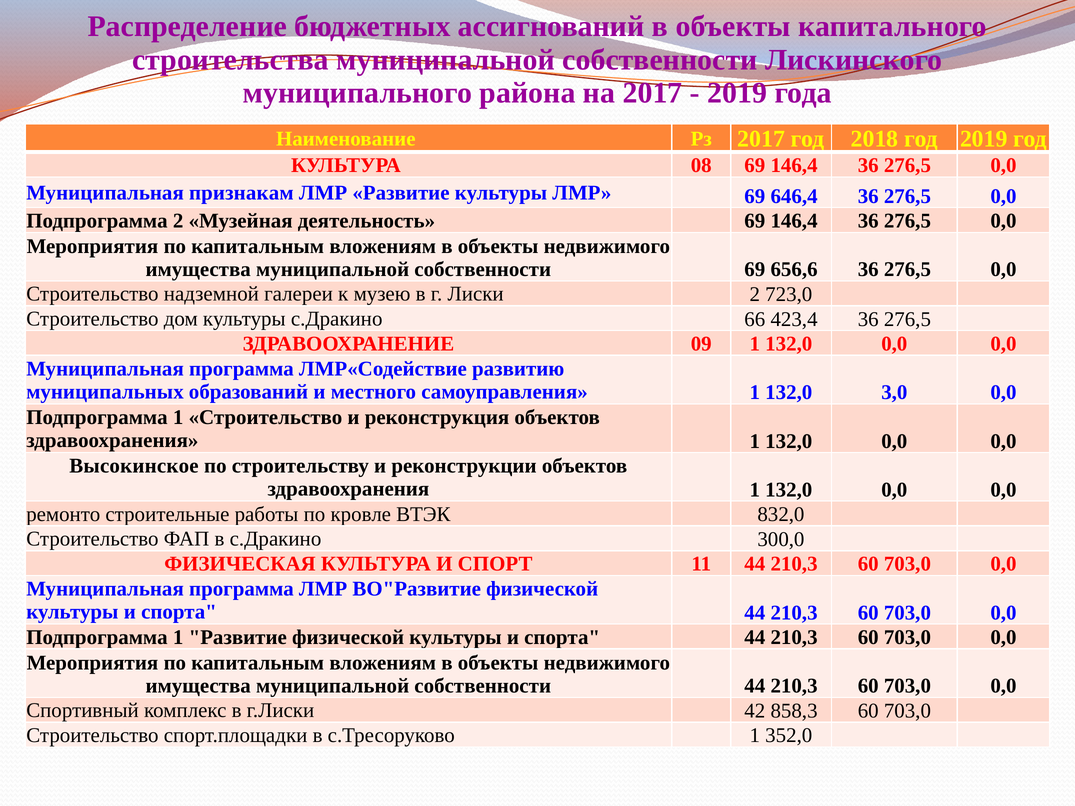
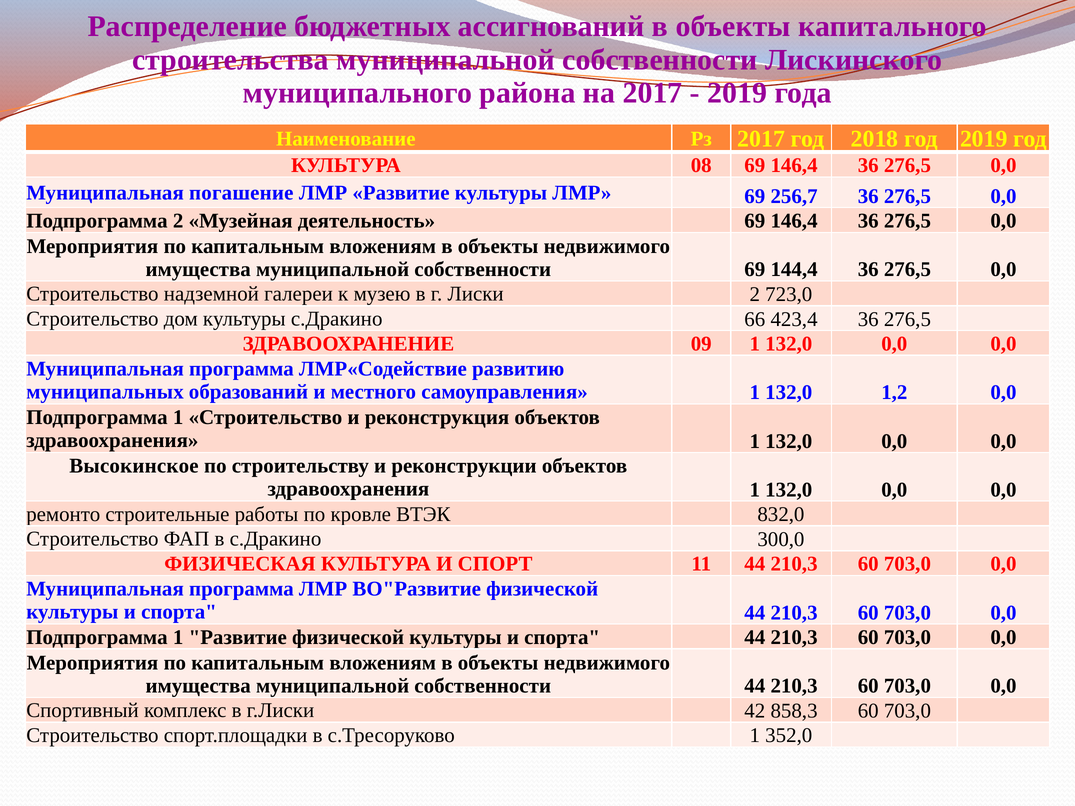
признакам: признакам -> погашение (241, 193)
646,4: 646,4 -> 256,7 (794, 196)
656,6: 656,6 -> 144,4 (794, 270)
3,0: 3,0 -> 1,2 (894, 393)
